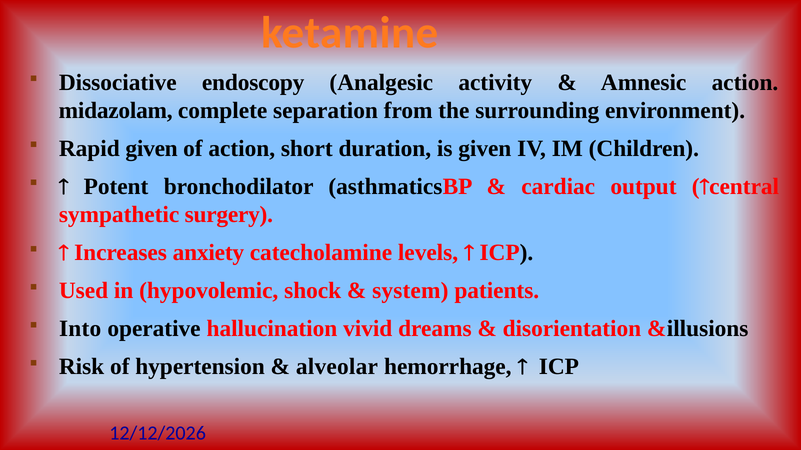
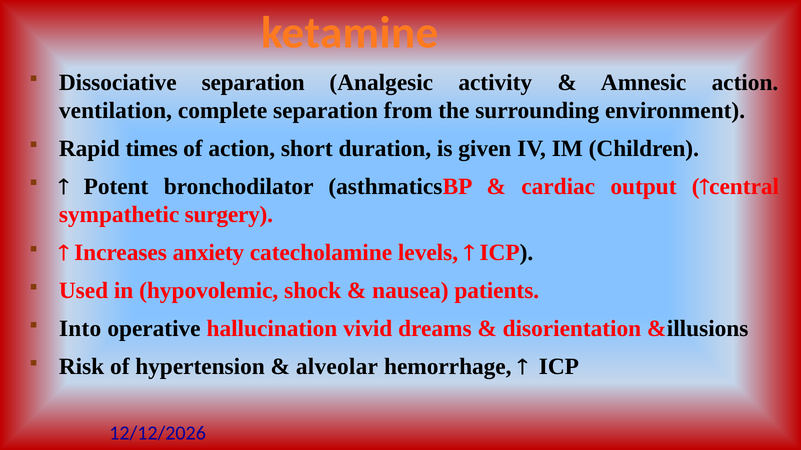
Dissociative endoscopy: endoscopy -> separation (253, 83)
midazolam: midazolam -> ventilation (116, 111)
Rapid given: given -> times (152, 149)
system: system -> nausea (410, 291)
